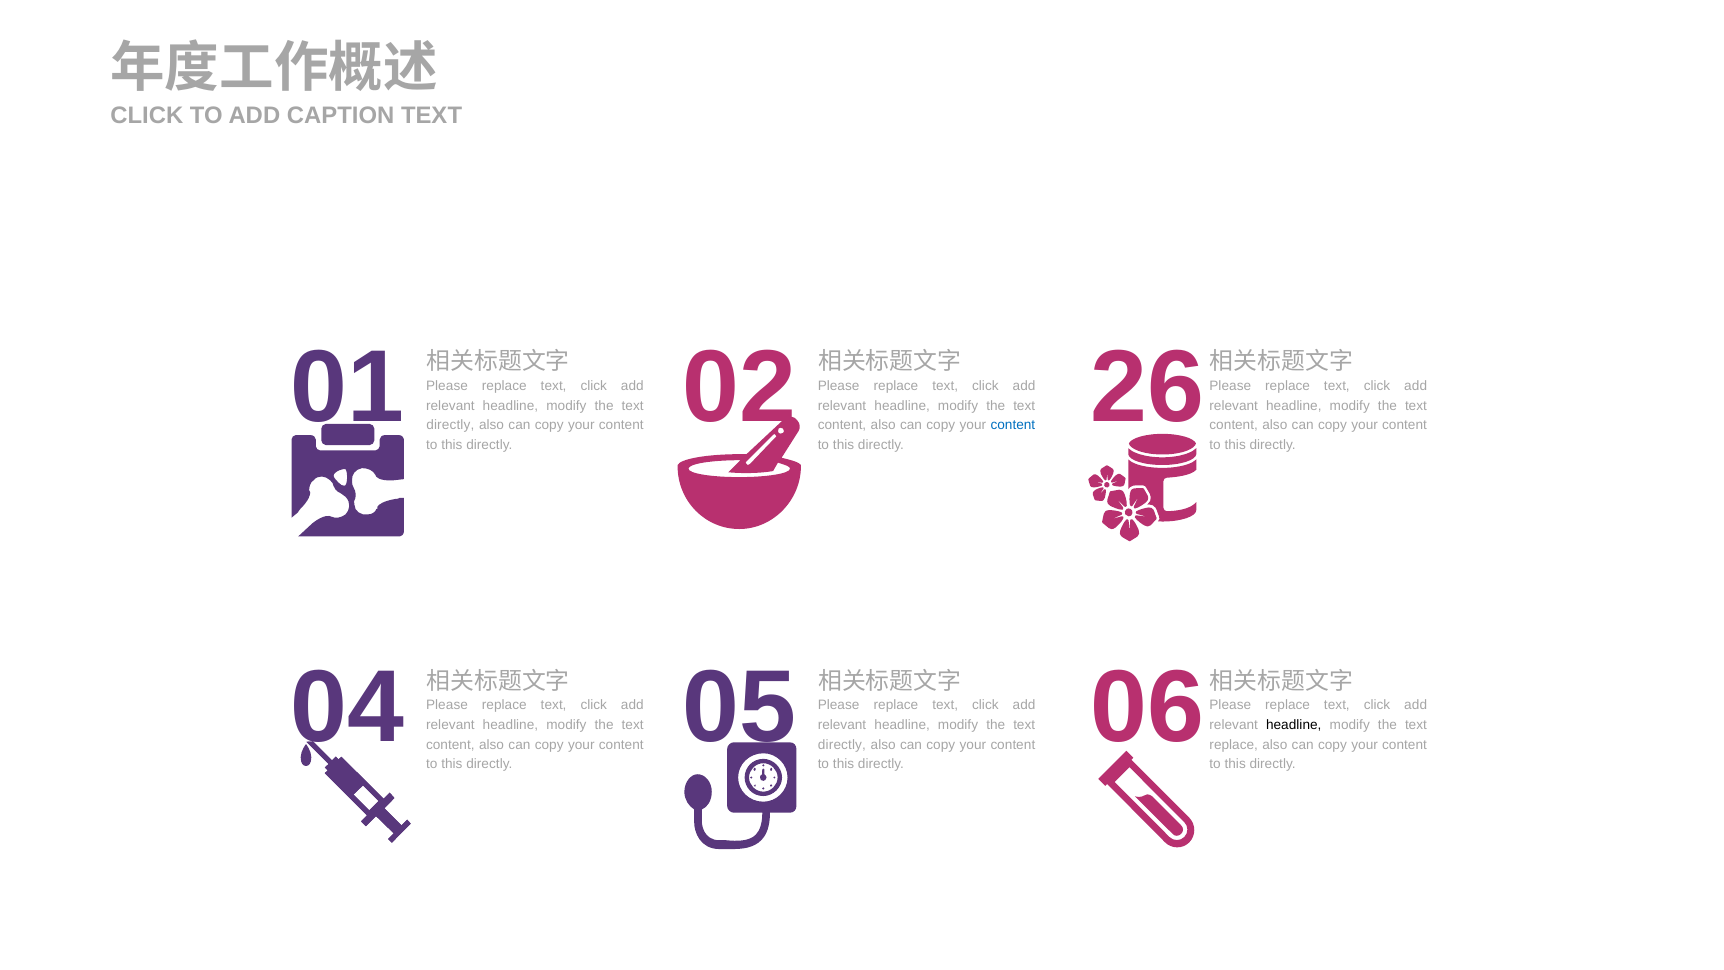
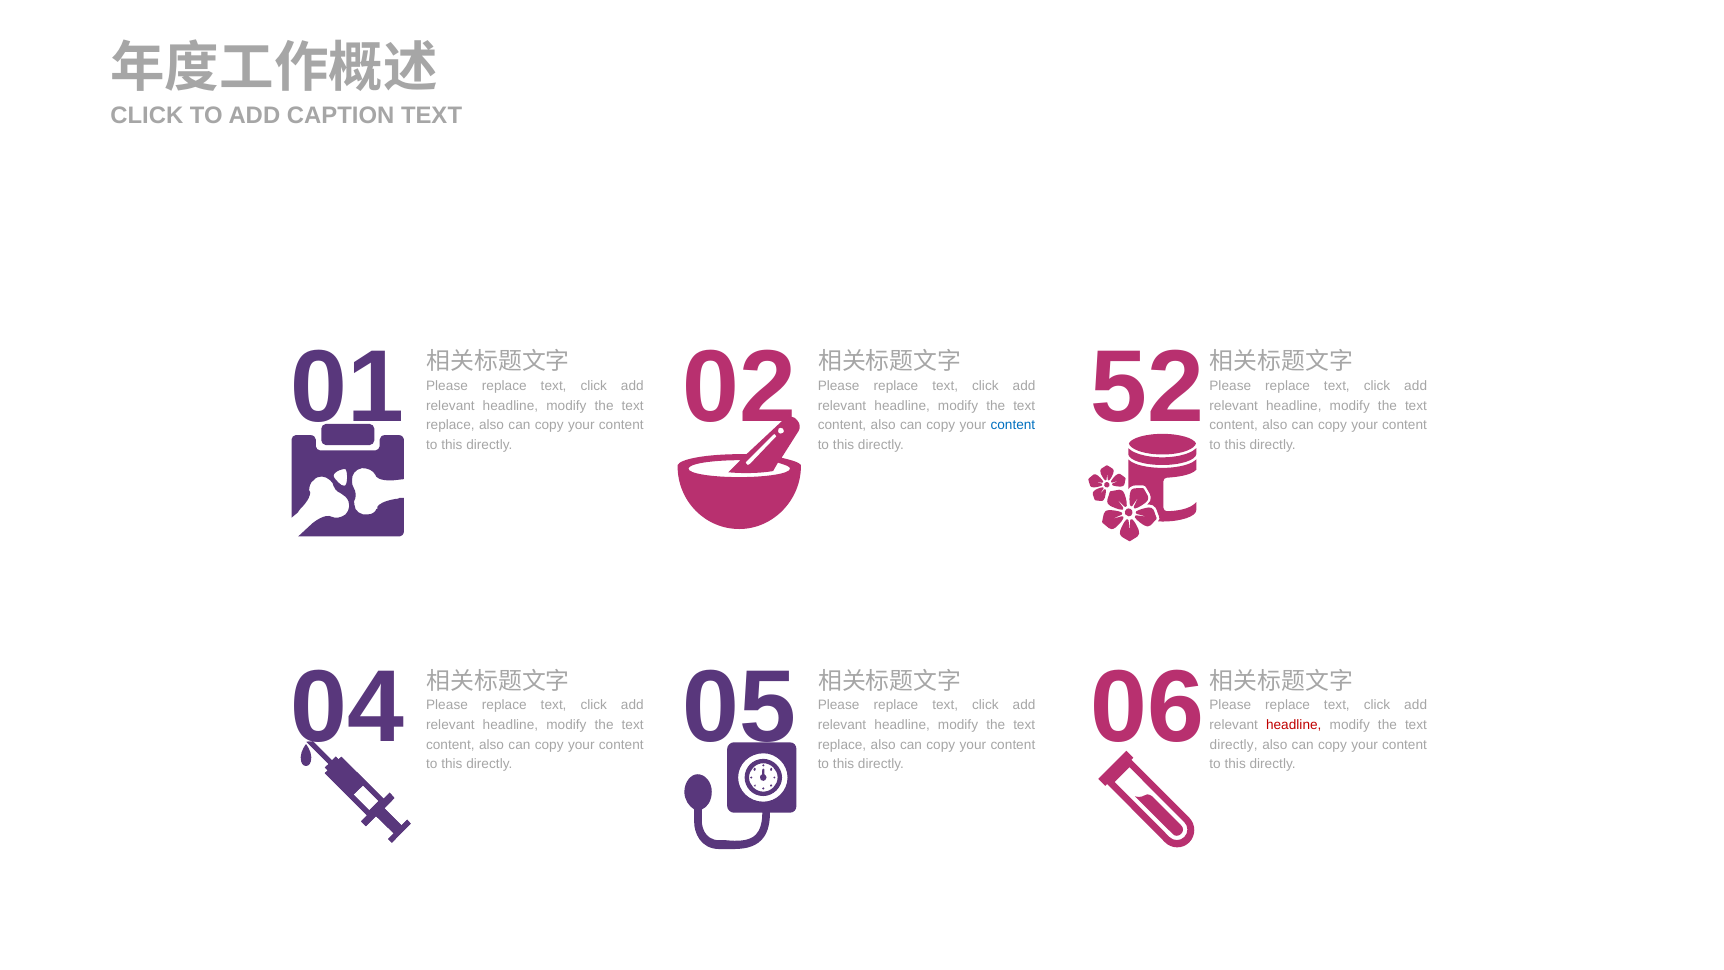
26: 26 -> 52 (1147, 388)
directly: directly -> replace (450, 425)
headline colour: black -> red (1294, 725)
directly: directly -> replace (842, 744)
replace: replace -> directly (1234, 744)
